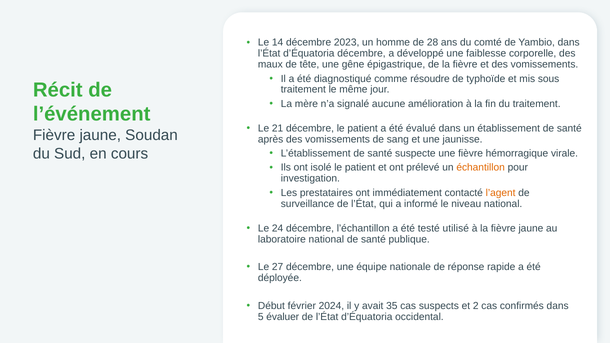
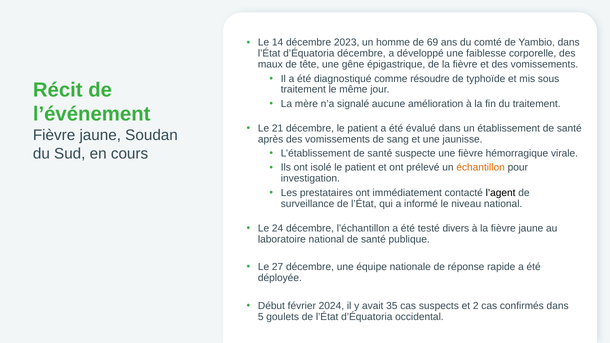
28: 28 -> 69 (433, 43)
l’agent colour: orange -> black (501, 193)
utilisé: utilisé -> divers (456, 228)
évaluer: évaluer -> goulets (283, 317)
